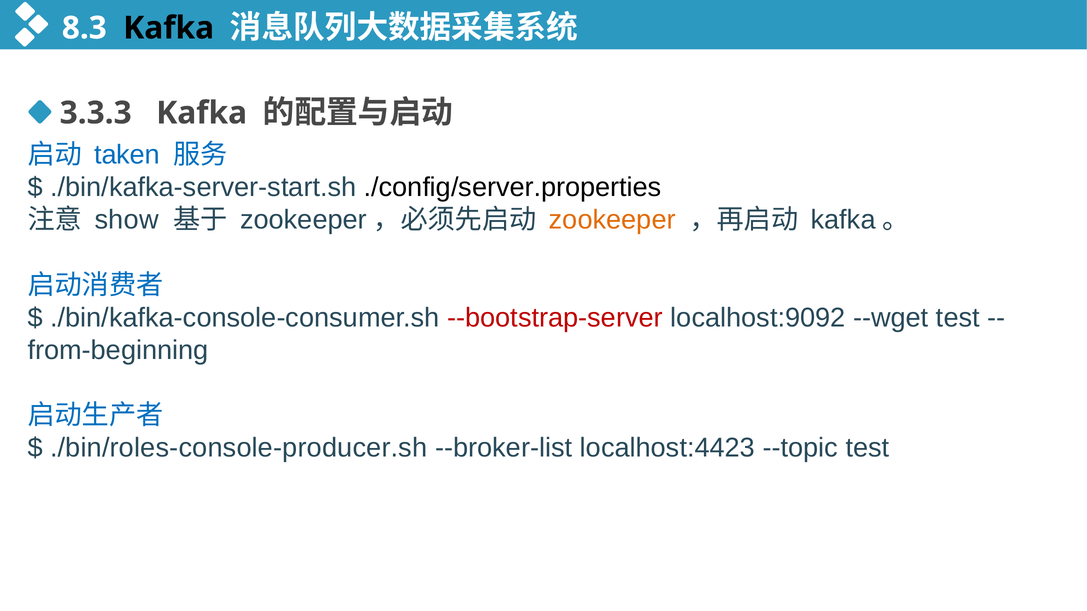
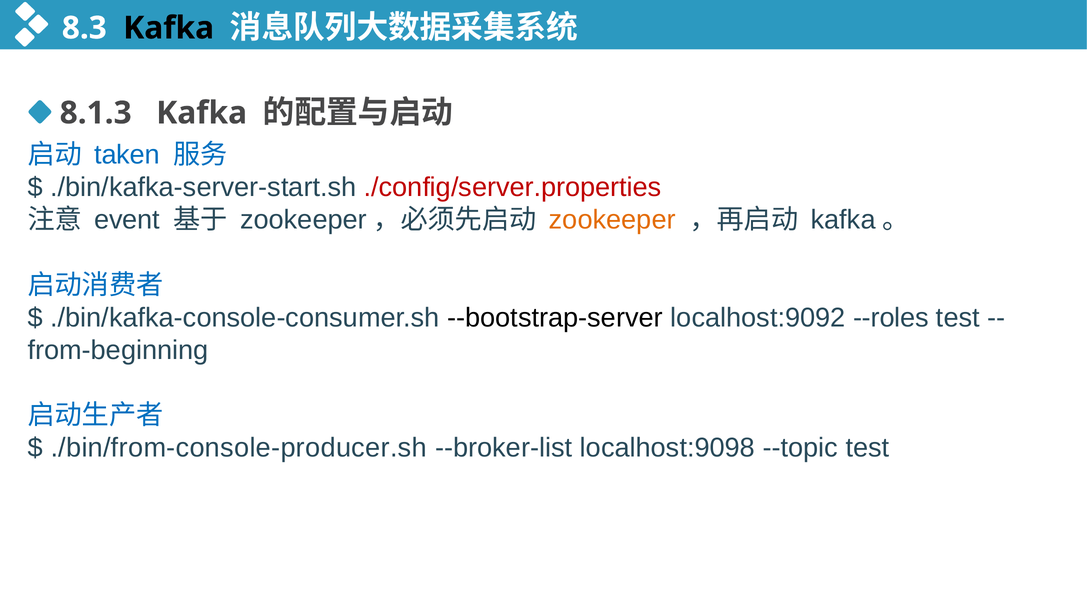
3.3.3: 3.3.3 -> 8.1.3 (96, 113)
./config/server.properties colour: black -> red (513, 187)
show: show -> event (127, 220)
--bootstrap-server colour: red -> black (555, 318)
--wget: --wget -> --roles (891, 318)
./bin/roles-console-producer.sh: ./bin/roles-console-producer.sh -> ./bin/from-console-producer.sh (239, 448)
localhost:4423: localhost:4423 -> localhost:9098 (667, 448)
